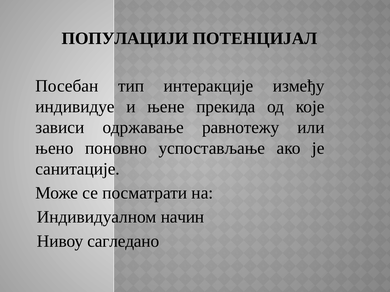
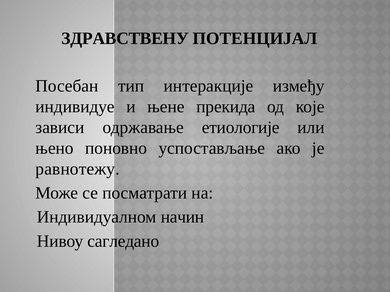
ПОПУЛАЦИЈИ: ПОПУЛАЦИЈИ -> ЗДРАВСТВЕНУ (125, 39)
равнотежу: равнотежу -> етиологије (241, 128)
санитације: санитације -> равнотежу (78, 169)
